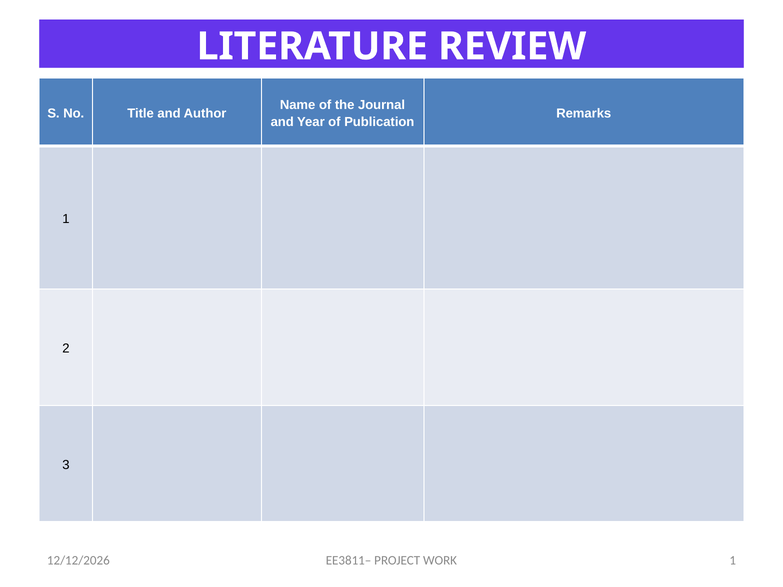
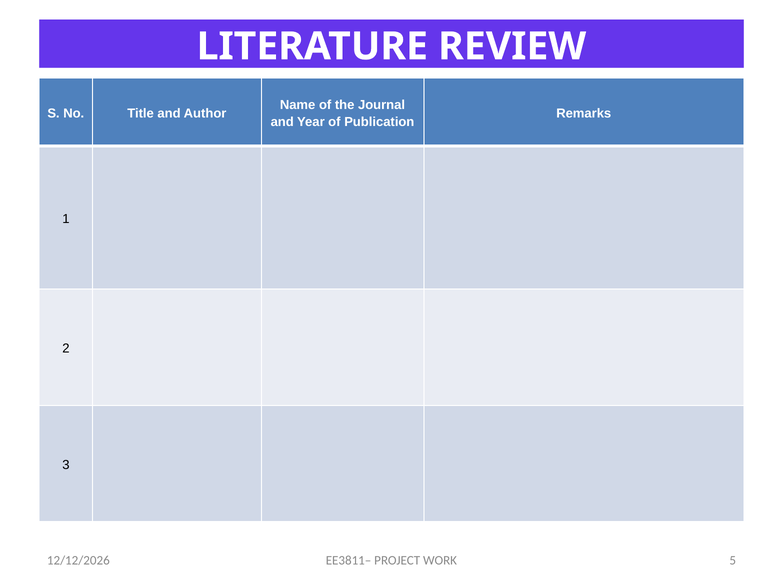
1: 1 -> 5 (733, 561)
